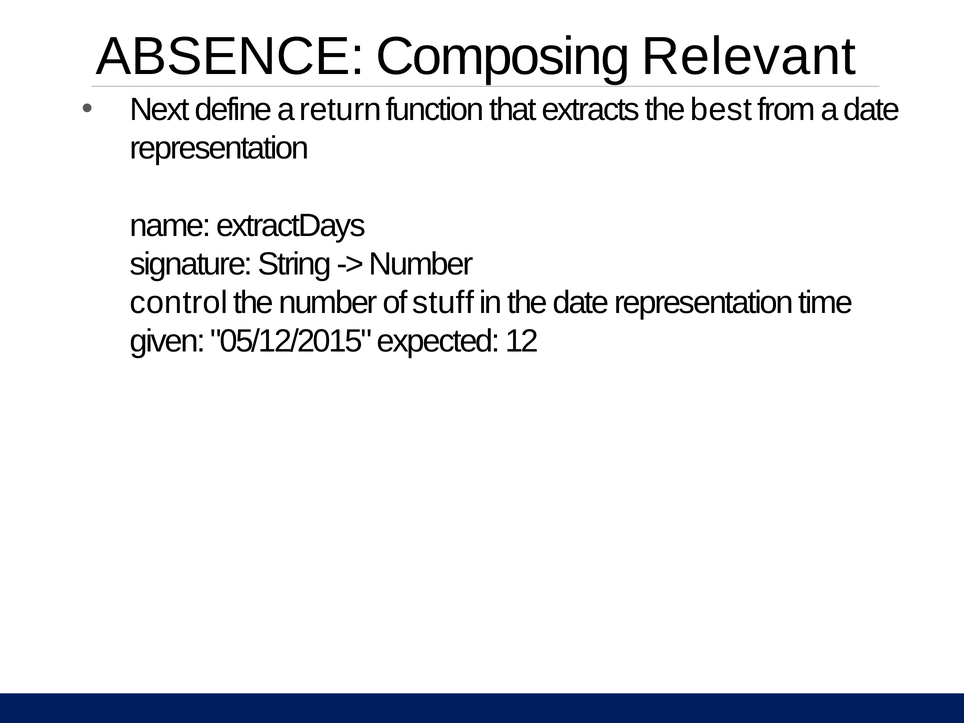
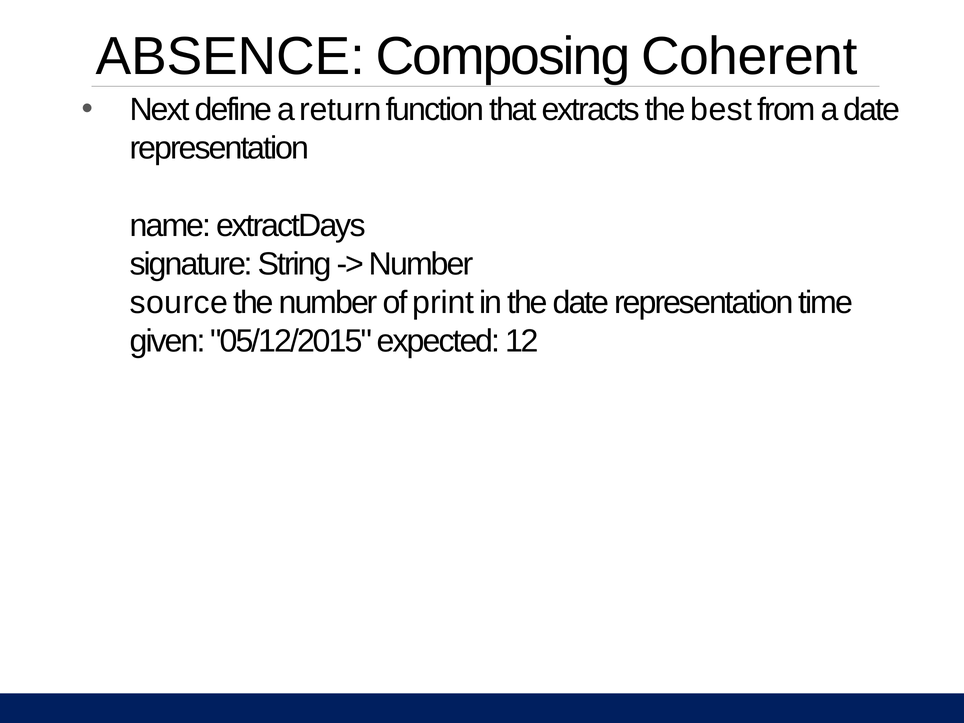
Relevant: Relevant -> Coherent (749, 56)
control: control -> source (179, 303)
stuff: stuff -> print (443, 303)
